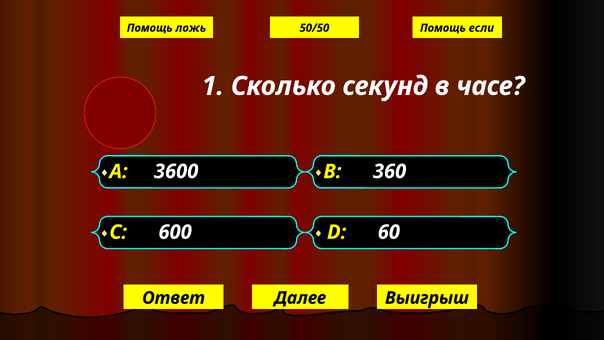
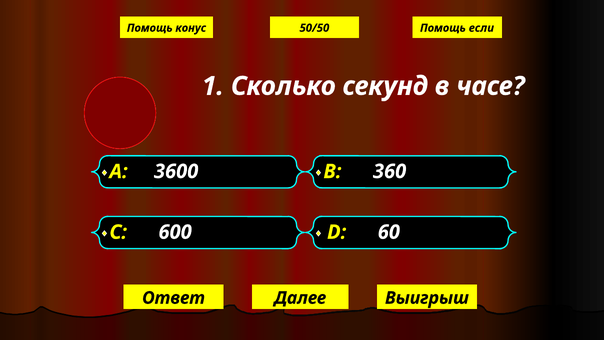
ложь: ложь -> конус (191, 28)
